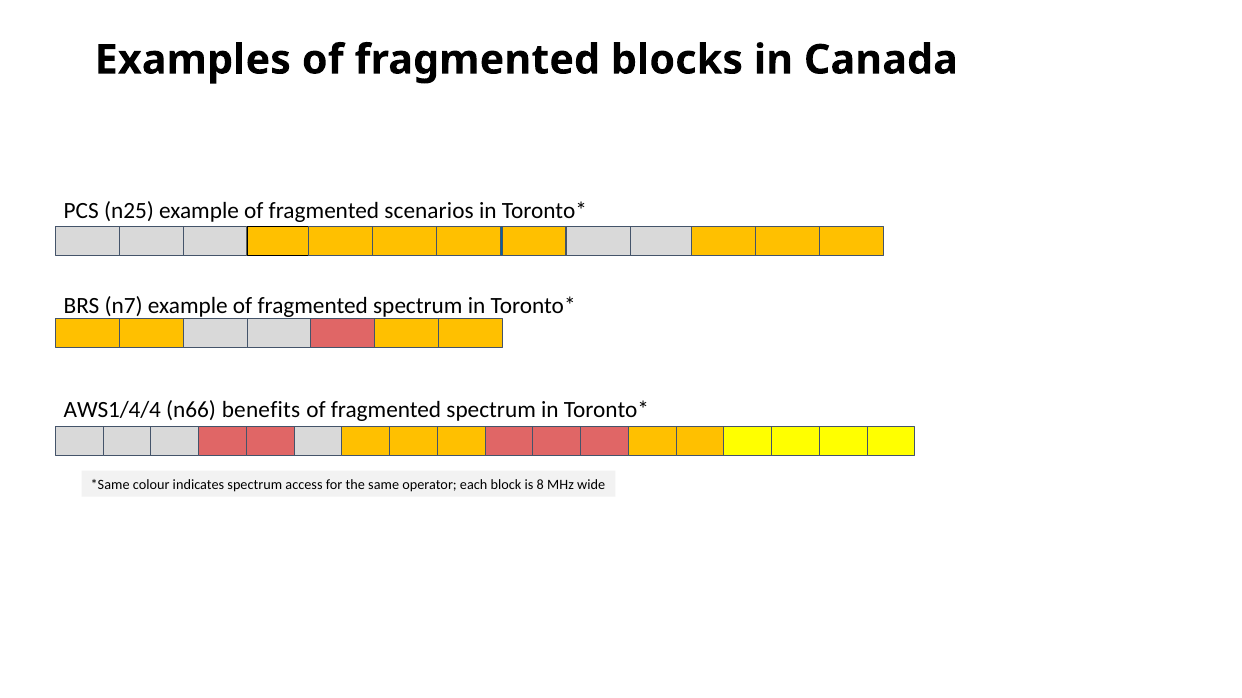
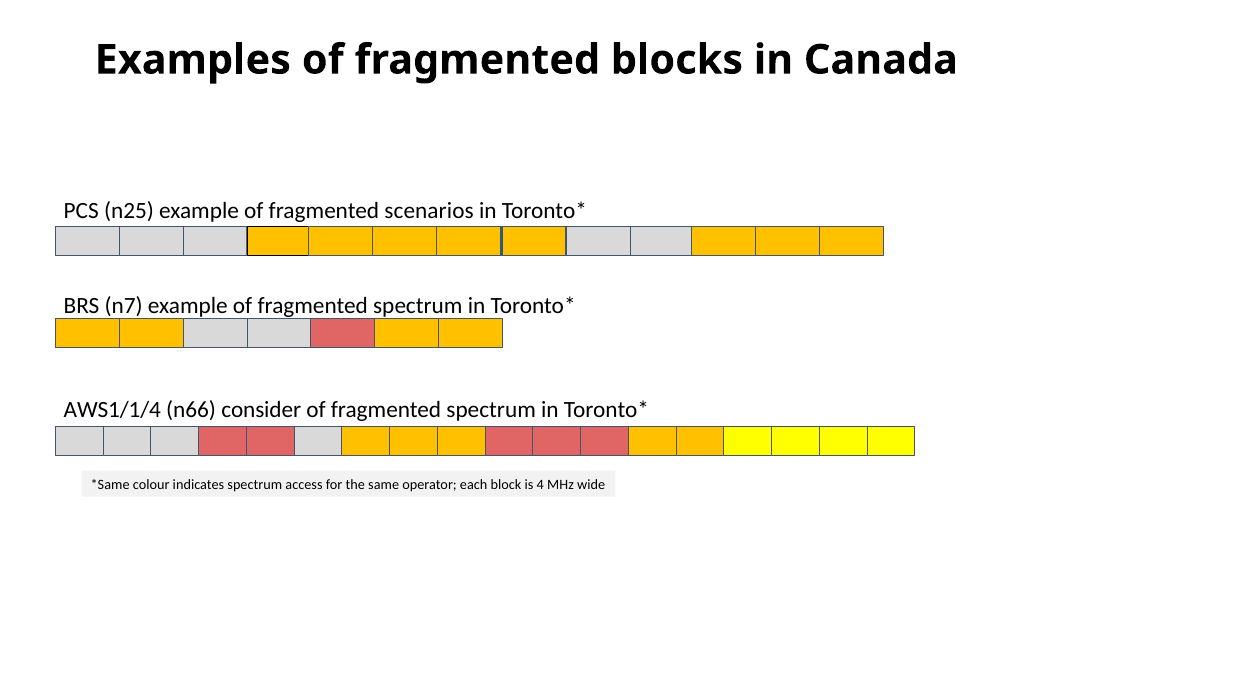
AWS1/4/4: AWS1/4/4 -> AWS1/1/4 (112, 410)
benefits: benefits -> consider (261, 410)
8: 8 -> 4 (540, 485)
